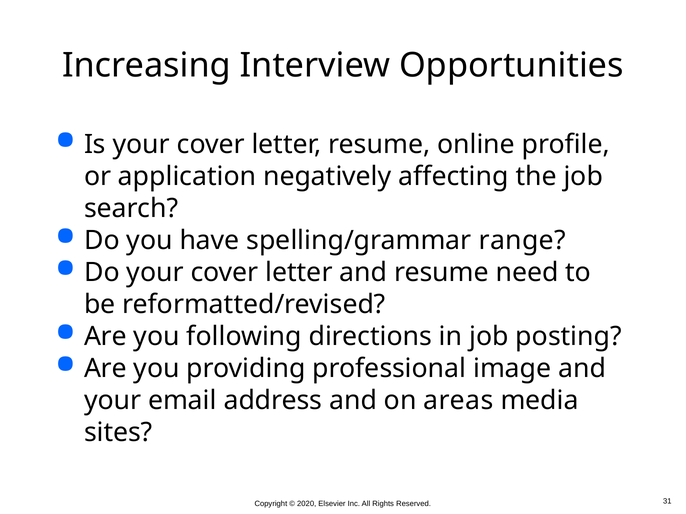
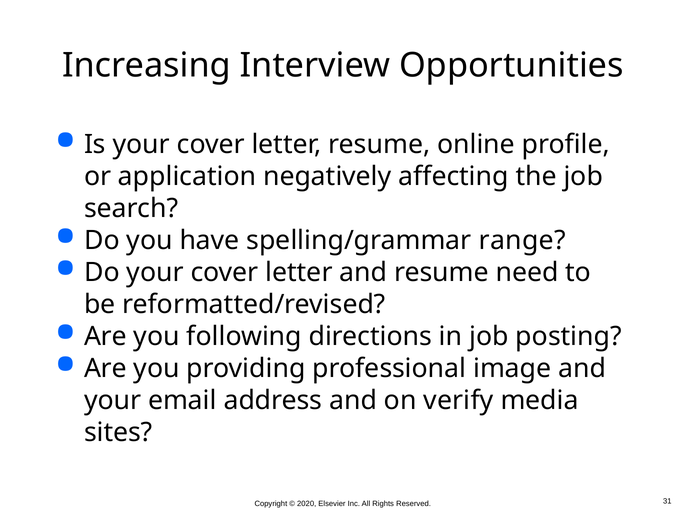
areas: areas -> verify (458, 401)
